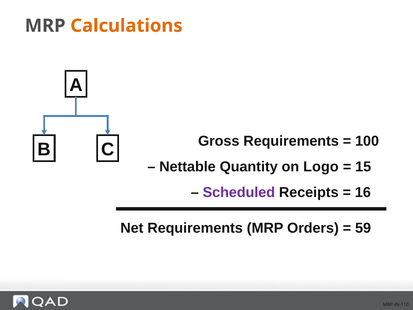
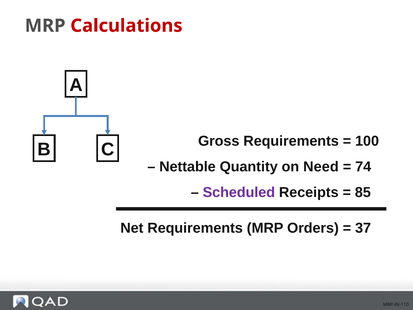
Calculations colour: orange -> red (126, 26)
Logo: Logo -> Need (321, 167)
15: 15 -> 74 (363, 167)
16: 16 -> 85 (363, 192)
59: 59 -> 37 (363, 228)
